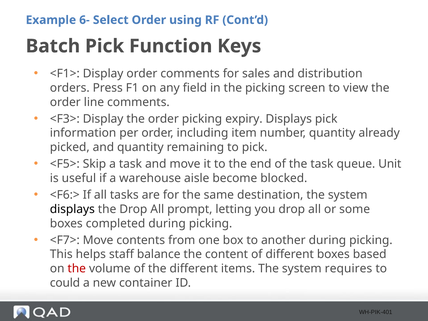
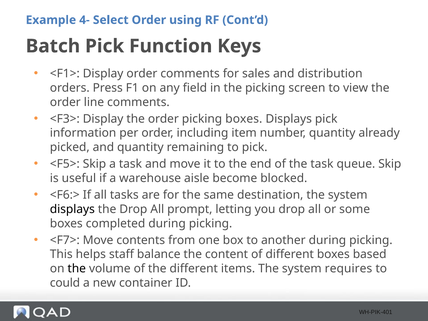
6-: 6- -> 4- (85, 20)
picking expiry: expiry -> boxes (244, 119)
queue Unit: Unit -> Skip (390, 164)
the colour: red -> black (77, 269)
